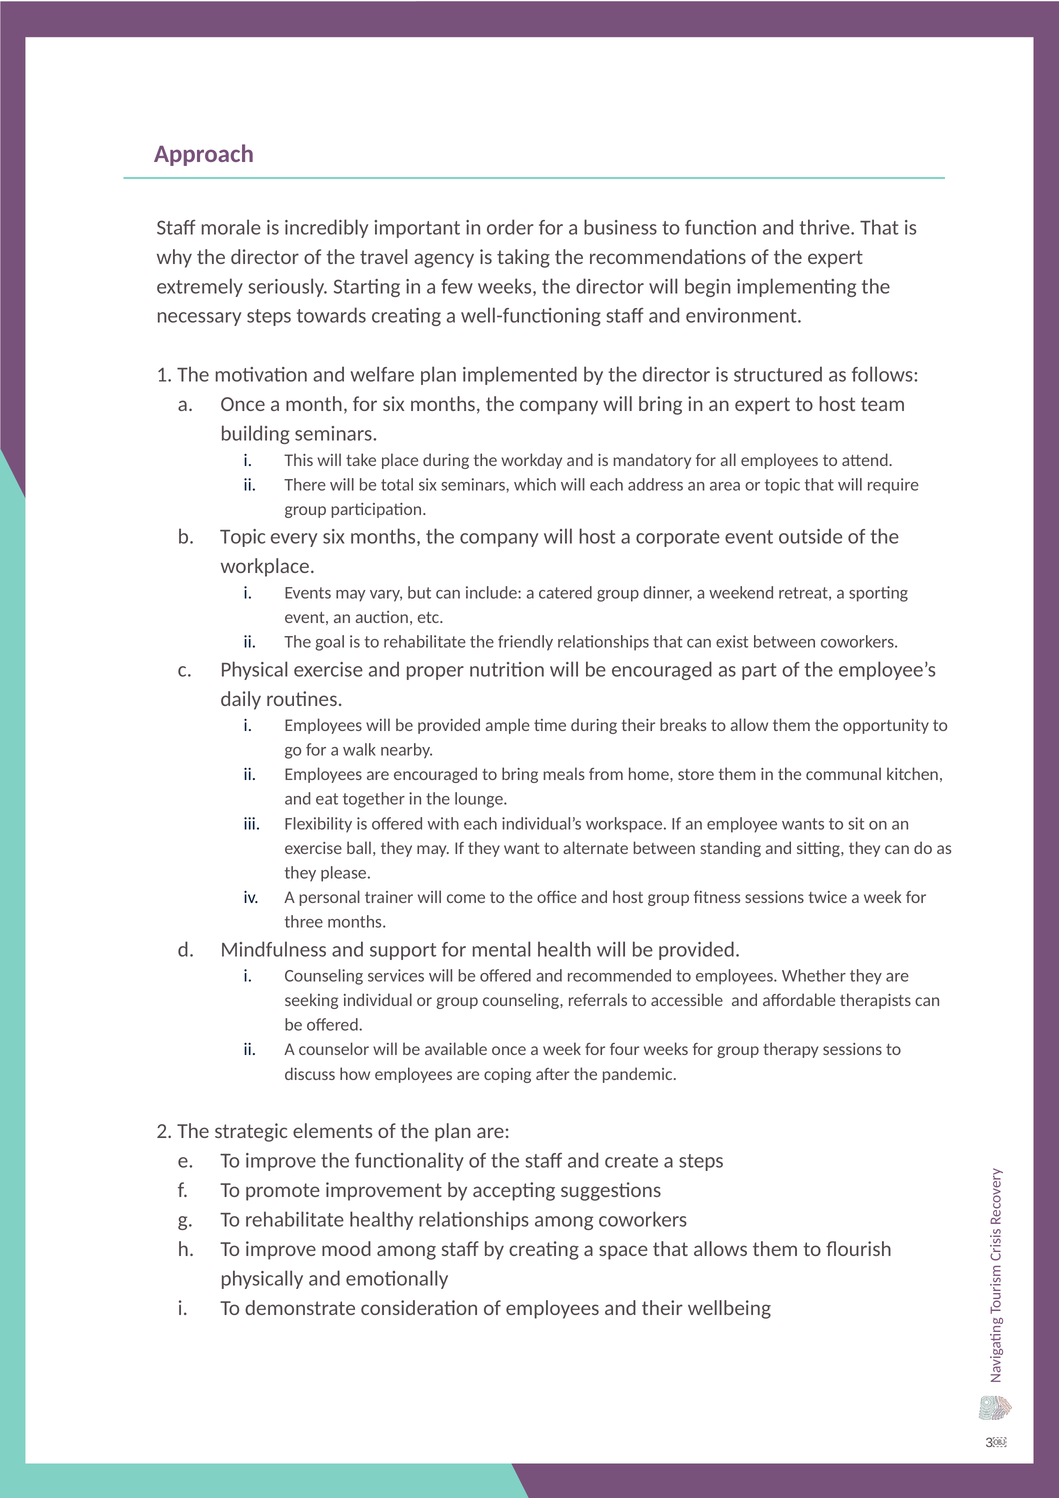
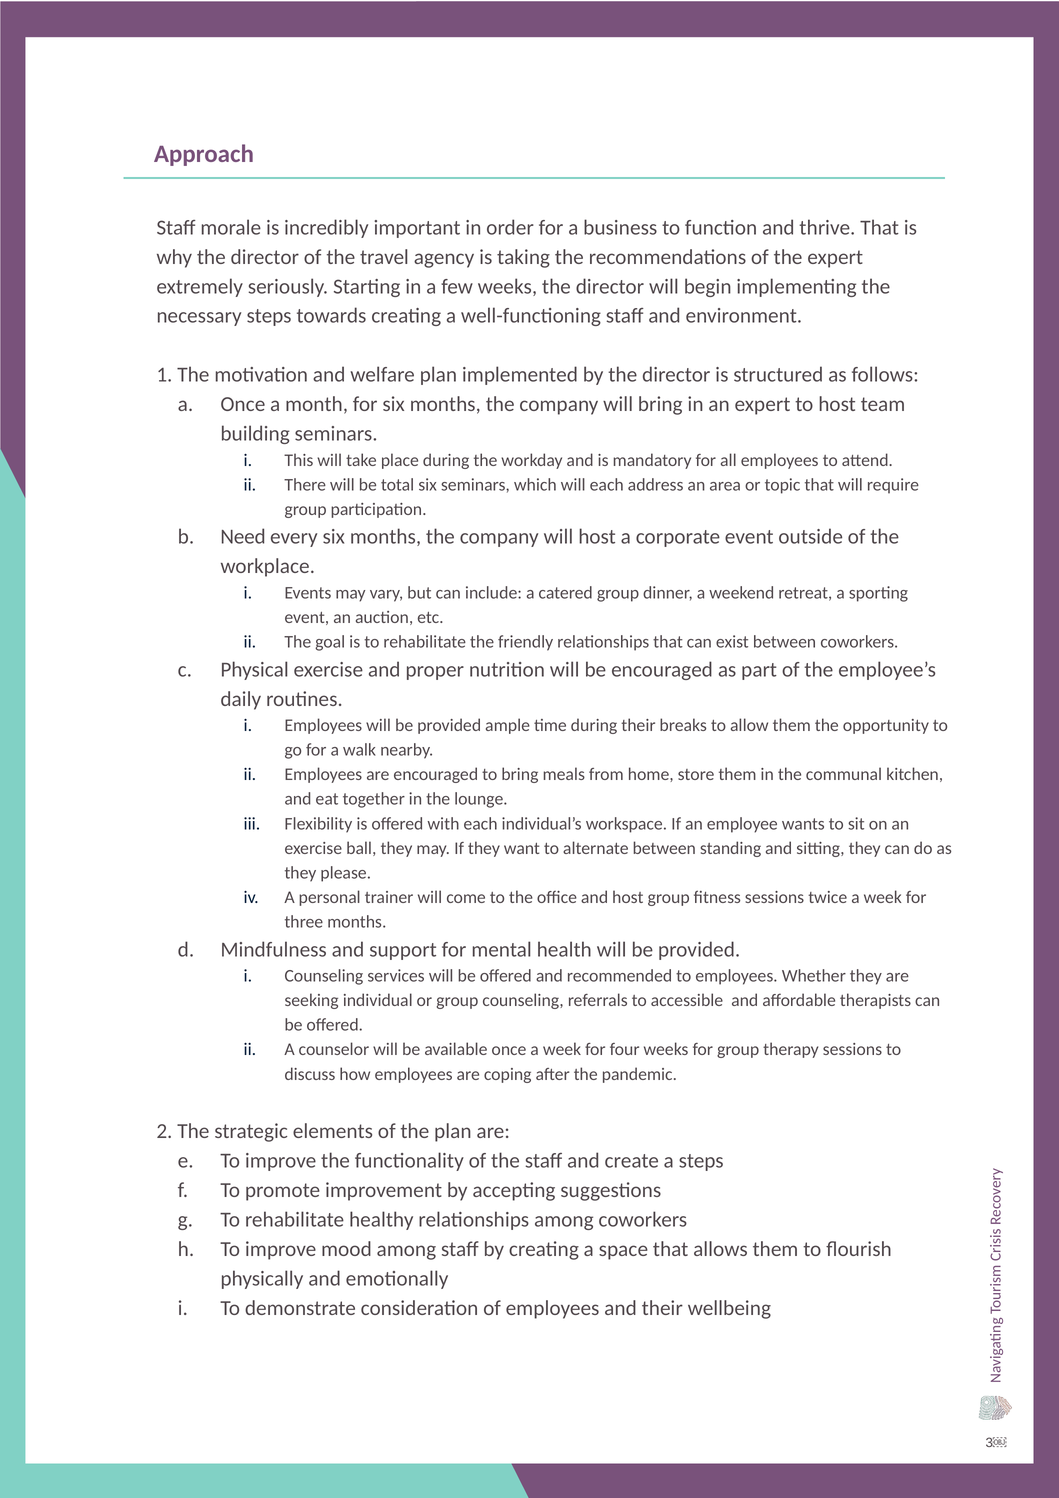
Topic: Topic -> Need (243, 537)
